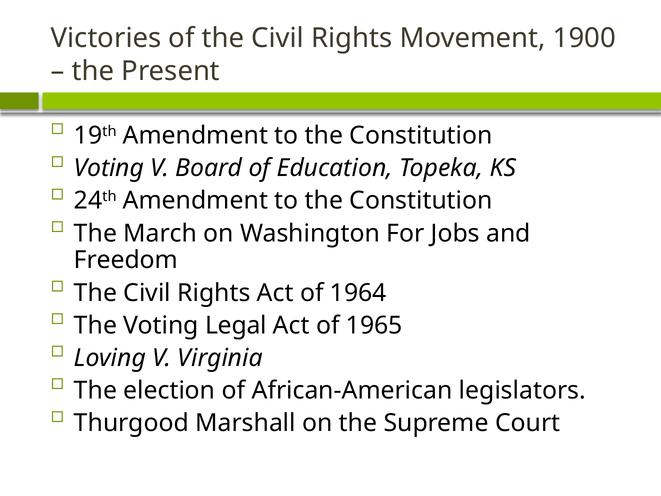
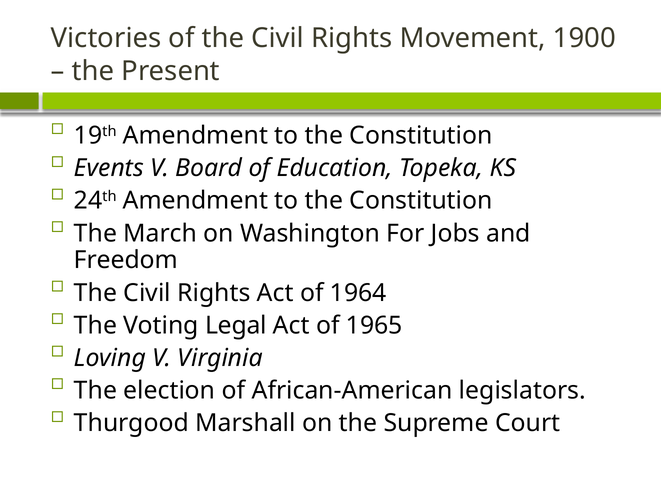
Voting: Voting -> Events (109, 168)
